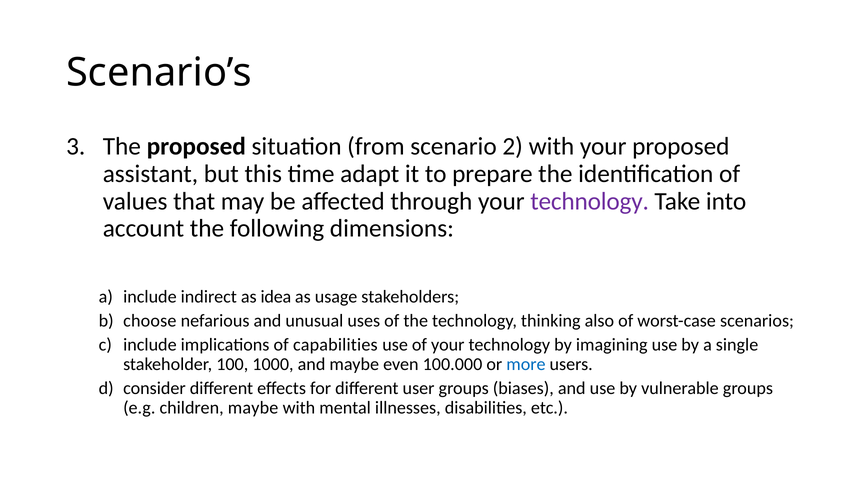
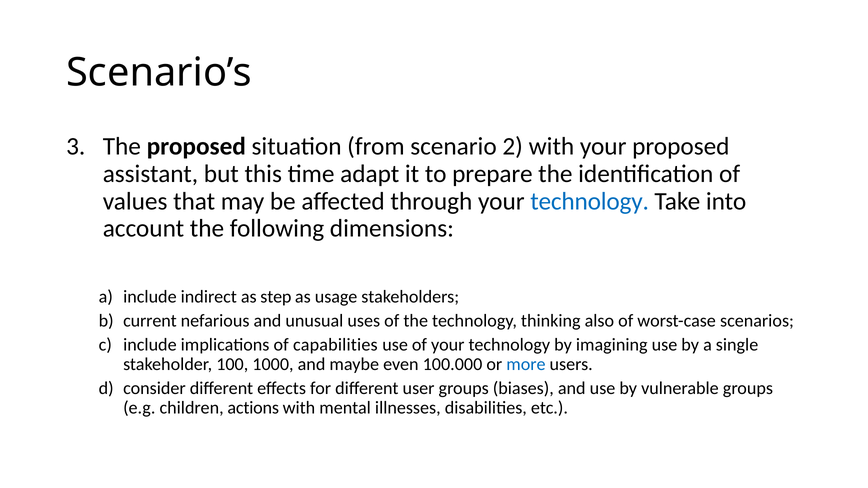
technology colour: purple -> blue (590, 201)
idea: idea -> step (276, 297)
choose: choose -> current (150, 321)
children maybe: maybe -> actions (253, 408)
